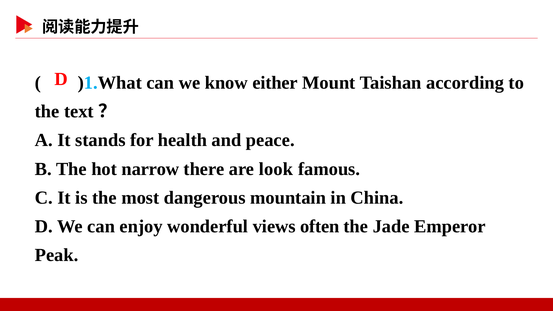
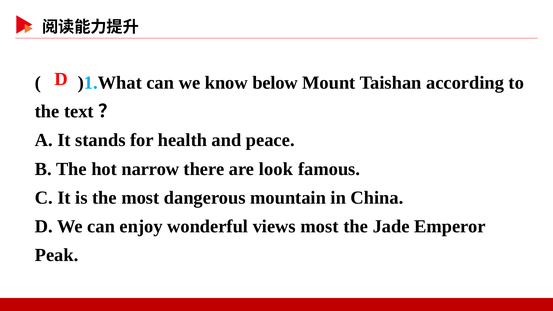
either: either -> below (275, 83)
views often: often -> most (320, 226)
